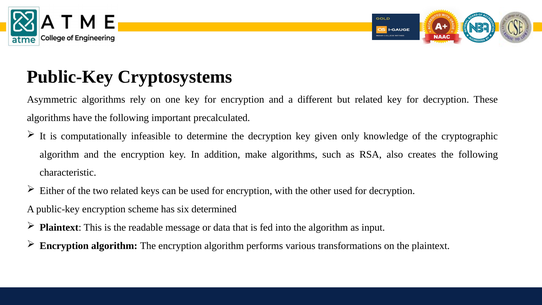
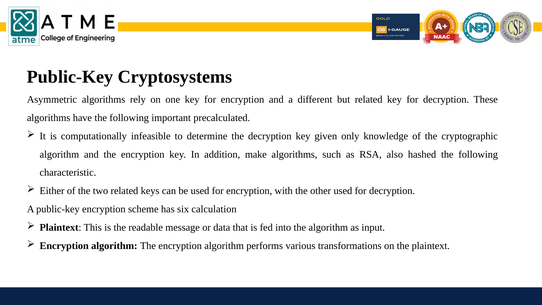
creates: creates -> hashed (422, 154)
determined: determined -> calculation (214, 209)
